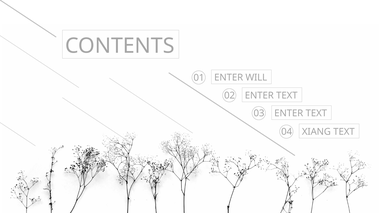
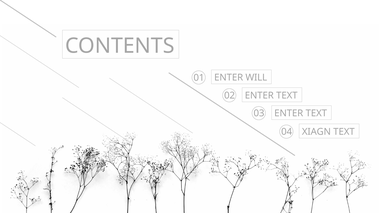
XIANG: XIANG -> XIAGN (316, 132)
